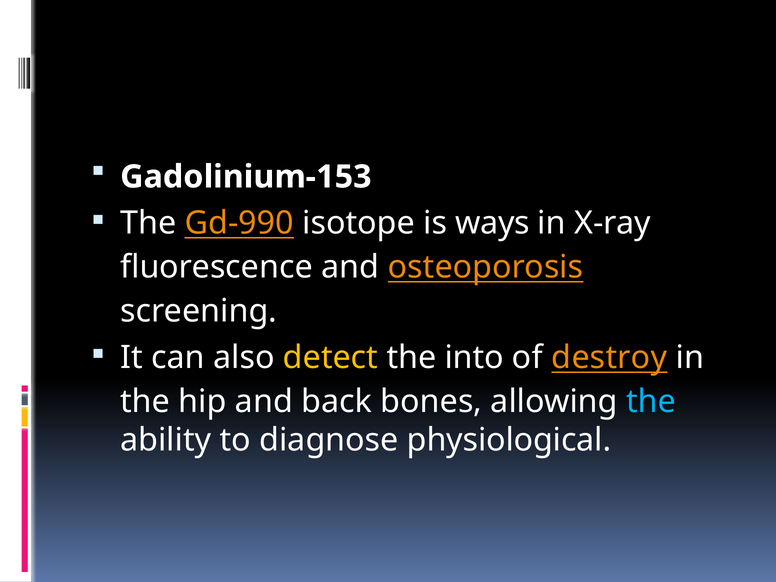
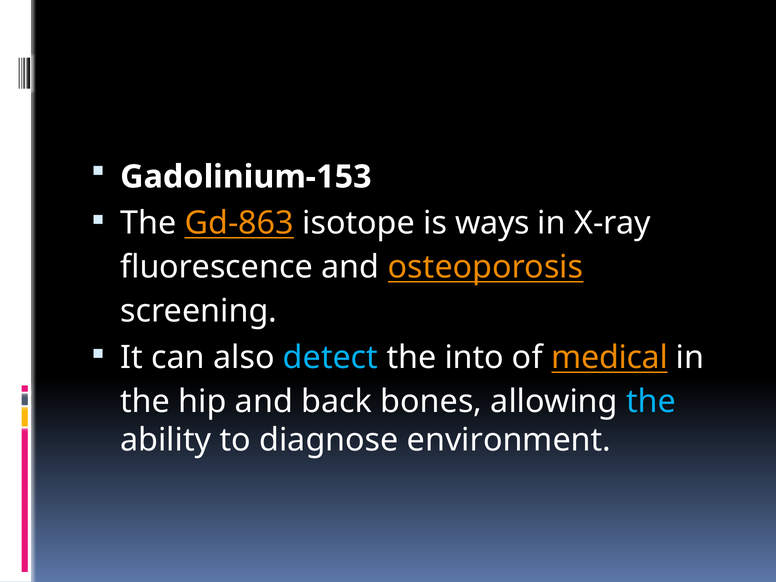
Gd-990: Gd-990 -> Gd-863 (239, 223)
detect colour: yellow -> light blue (331, 357)
destroy: destroy -> medical (610, 357)
physiological: physiological -> environment (509, 440)
